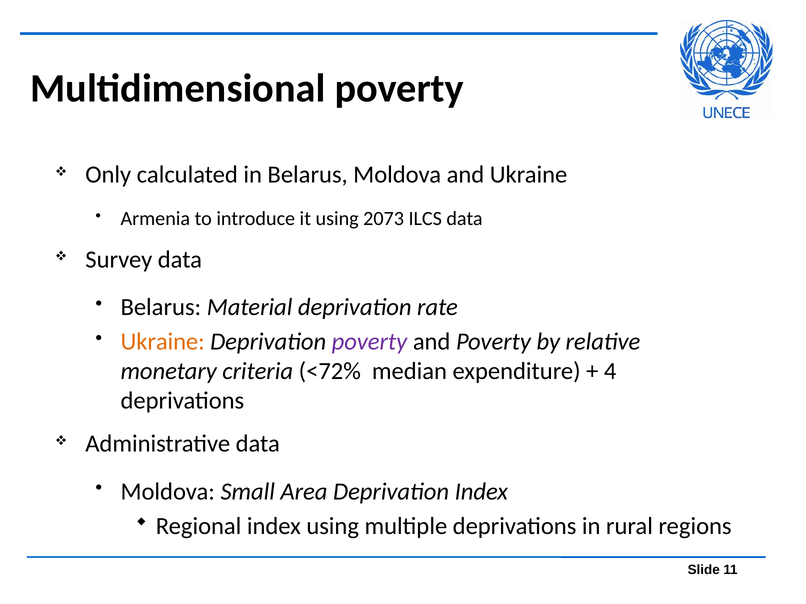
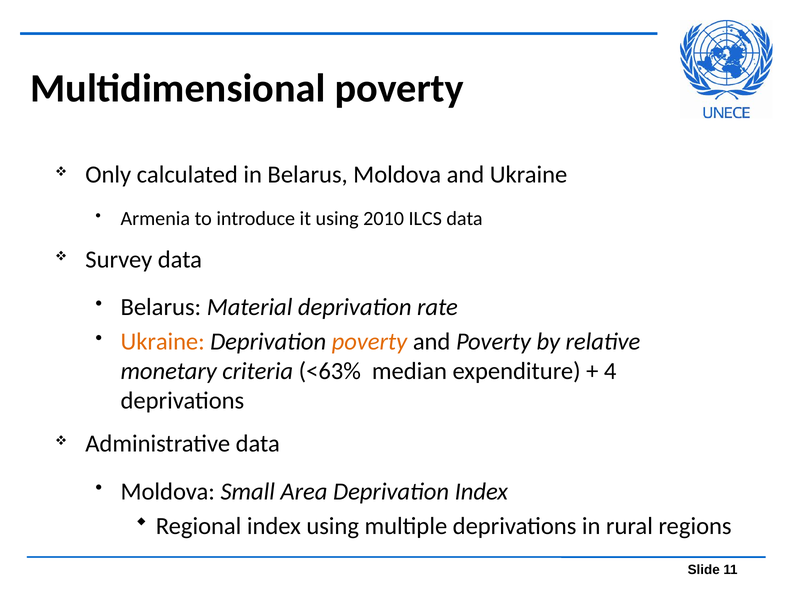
2073: 2073 -> 2010 (384, 219)
poverty colour: purple -> orange (369, 342)
<72%: <72% -> <63% (330, 371)
